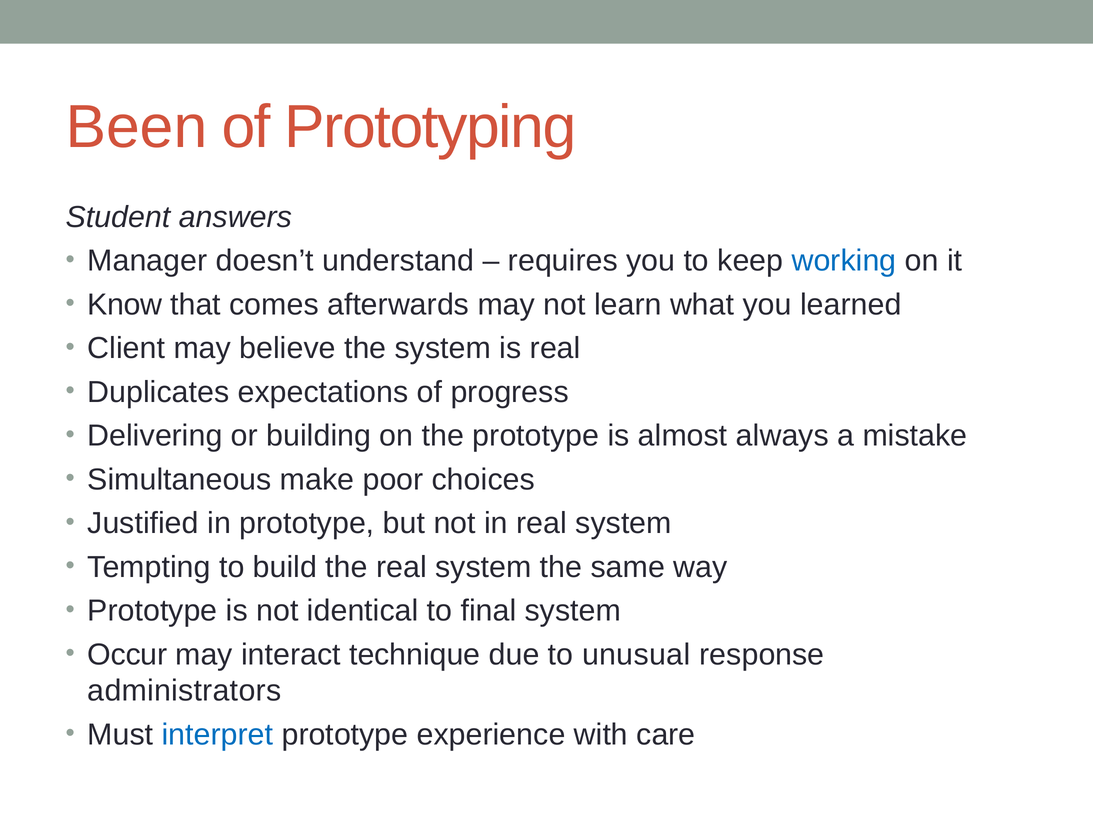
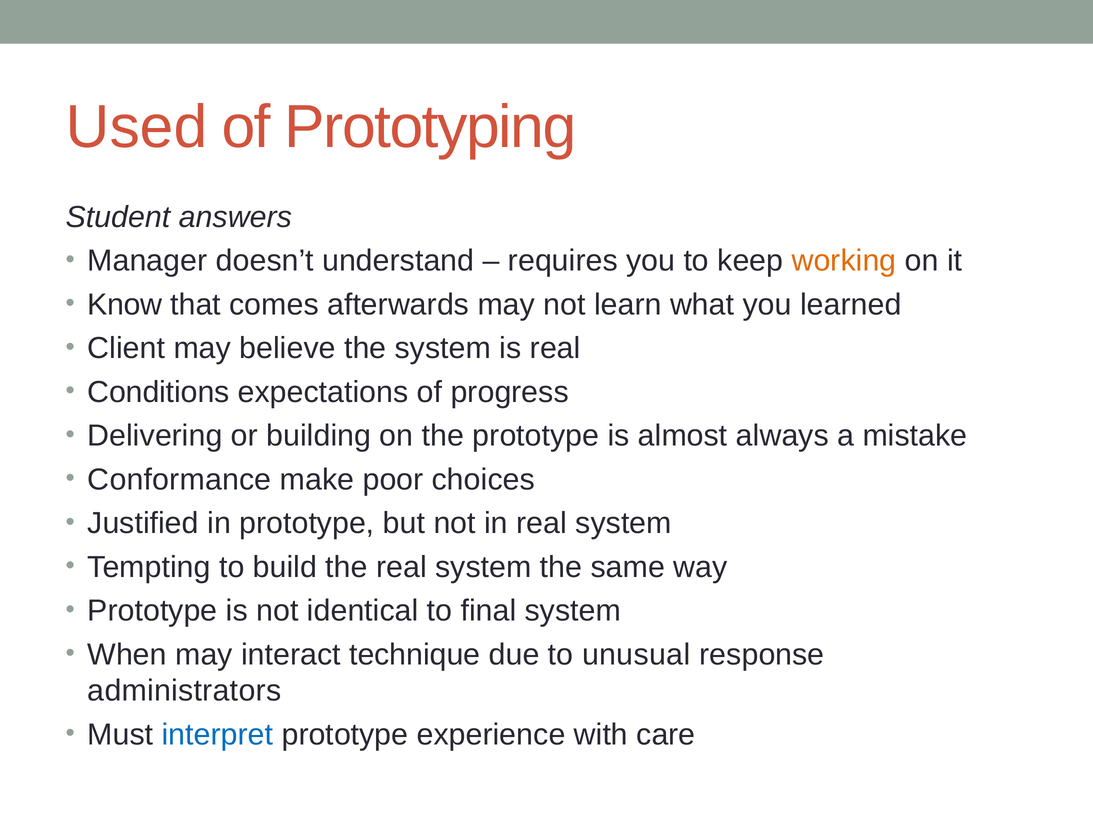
Been: Been -> Used (137, 127)
working colour: blue -> orange (844, 261)
Duplicates: Duplicates -> Conditions (158, 392)
Simultaneous: Simultaneous -> Conformance (179, 479)
Occur: Occur -> When (127, 654)
